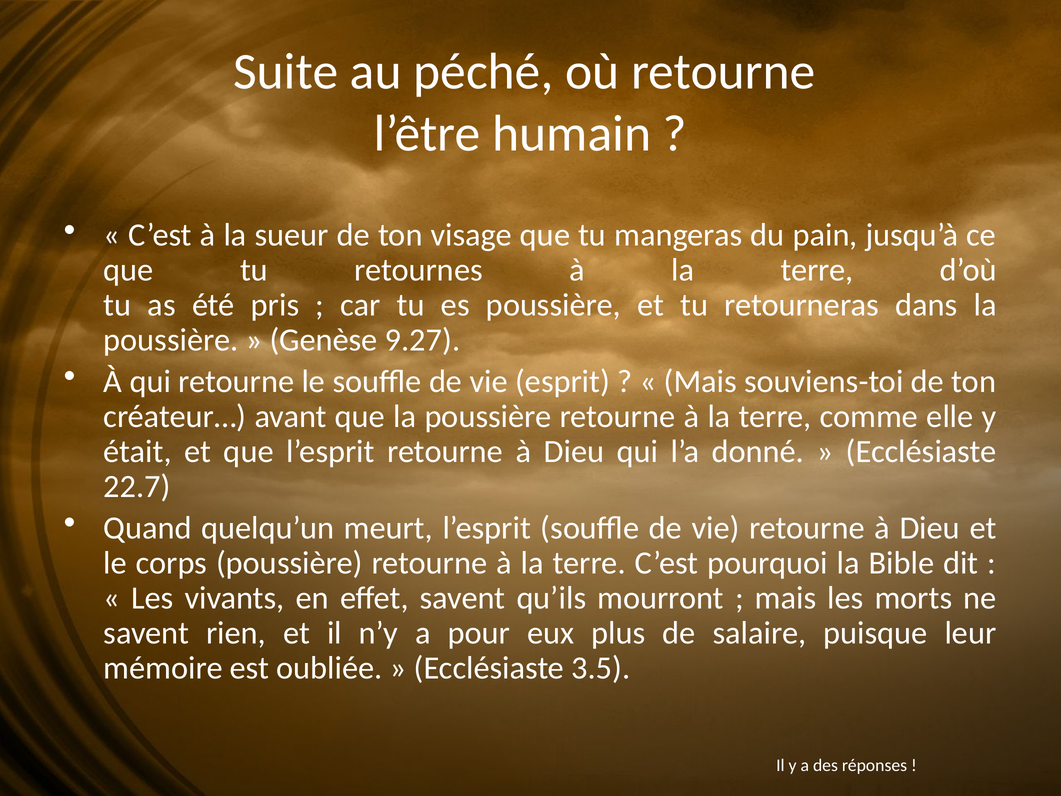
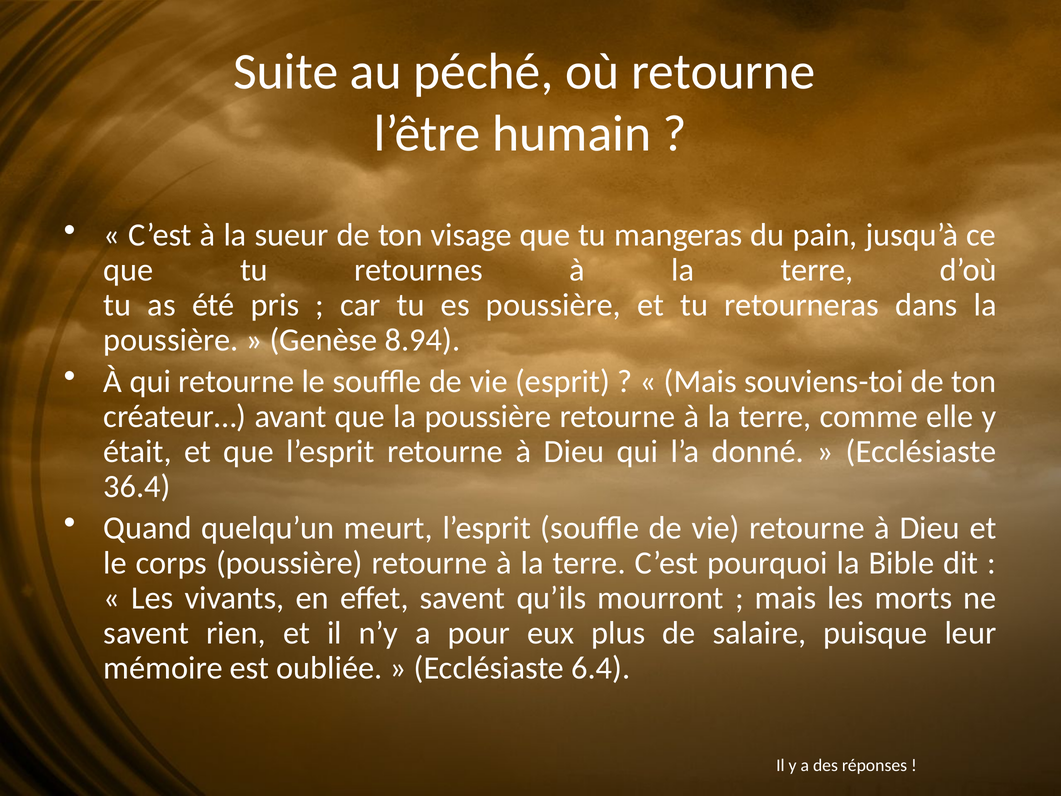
9.27: 9.27 -> 8.94 (423, 340)
22.7: 22.7 -> 36.4 (137, 487)
3.5: 3.5 -> 6.4 (601, 668)
